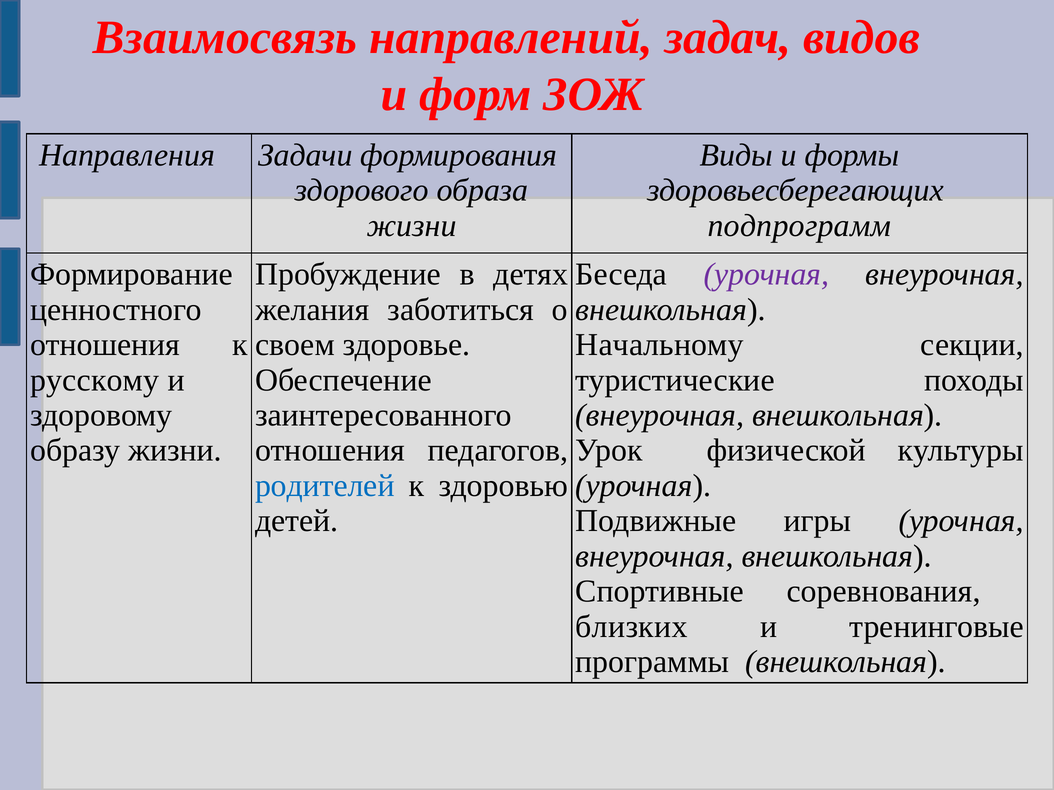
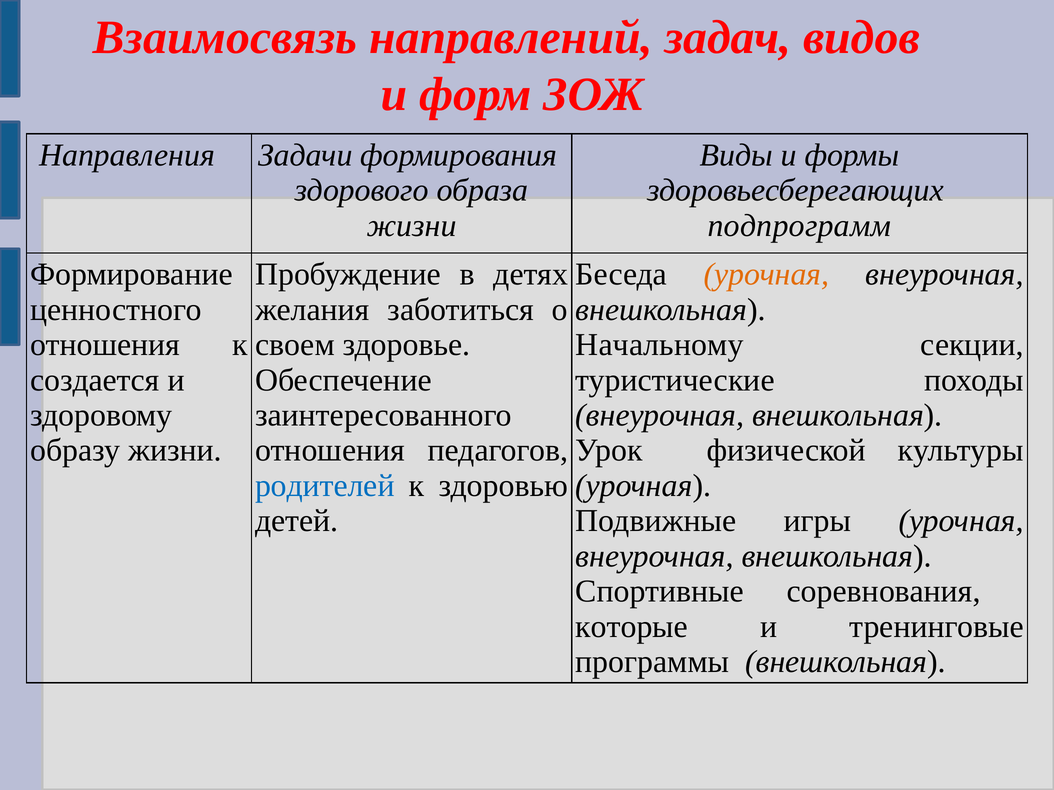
урочная colour: purple -> orange (766, 275)
русскому: русскому -> создается (95, 380)
близких: близких -> которые (632, 627)
